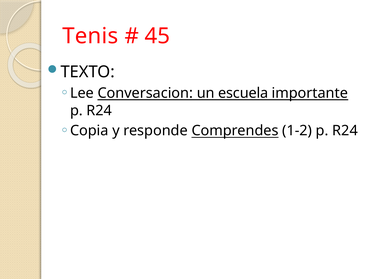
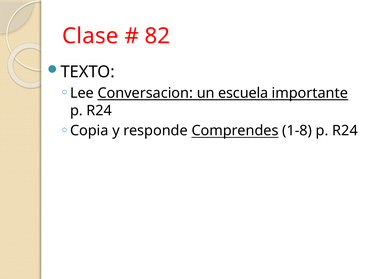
Tenis: Tenis -> Clase (90, 36)
45: 45 -> 82 (157, 36)
1-2: 1-2 -> 1-8 (297, 131)
